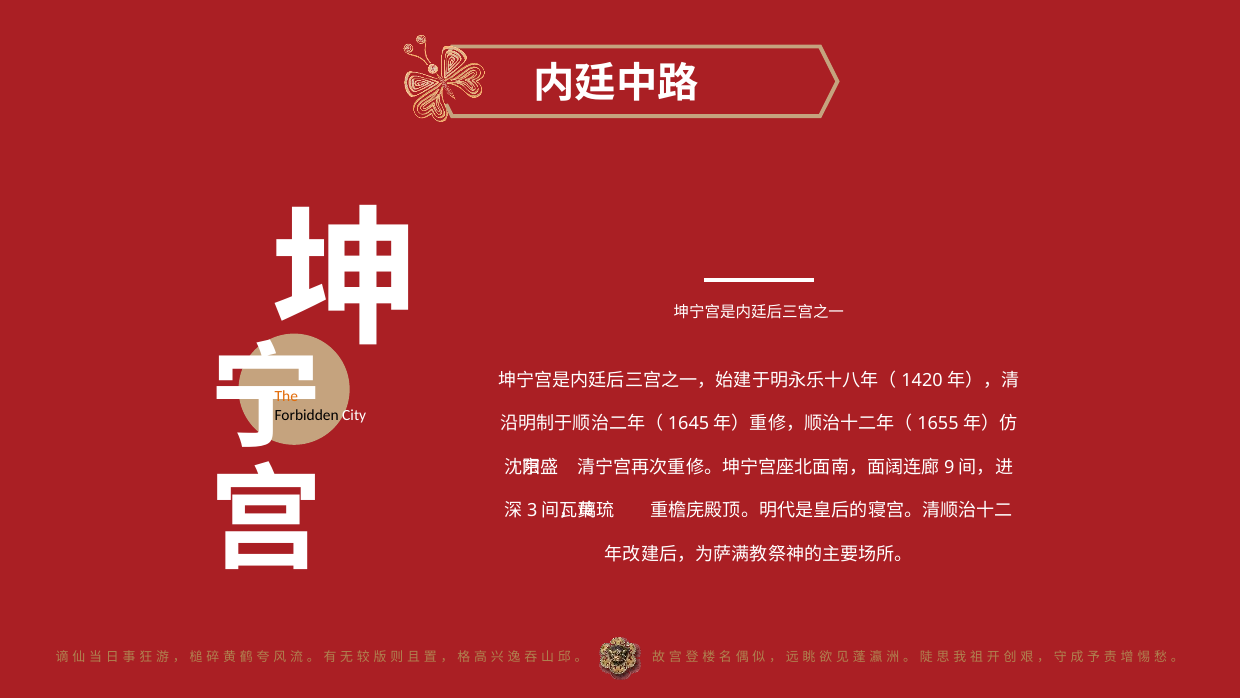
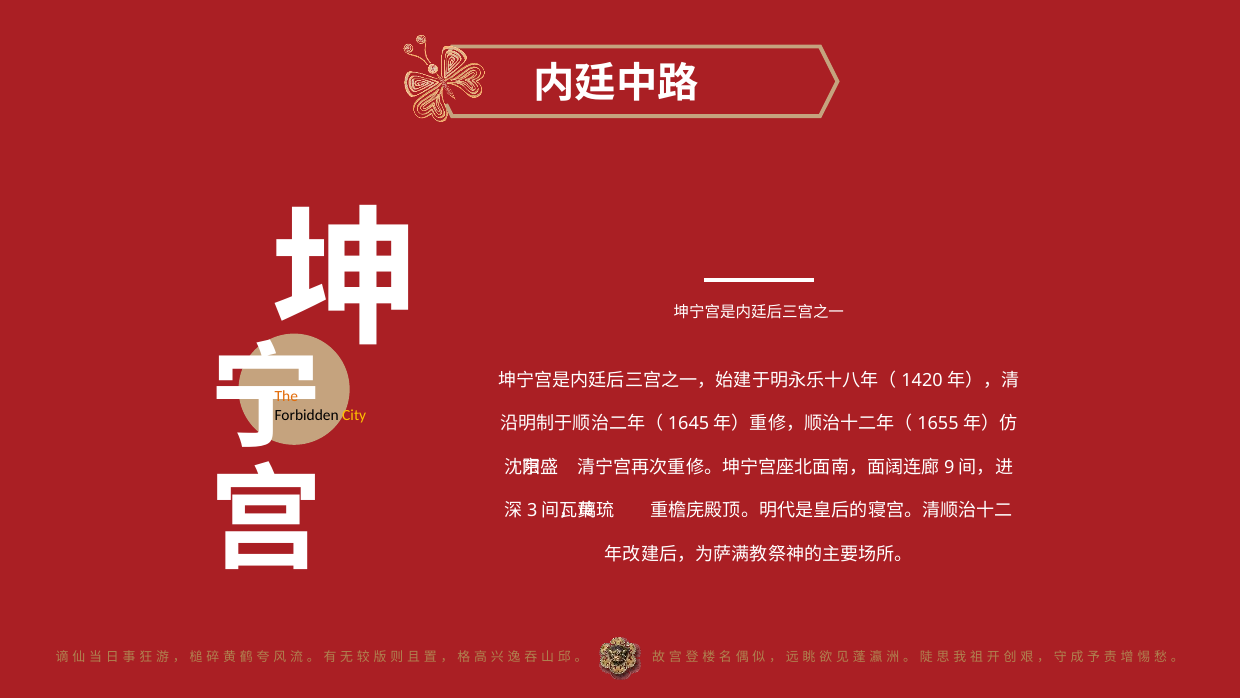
City colour: white -> yellow (354, 415)
